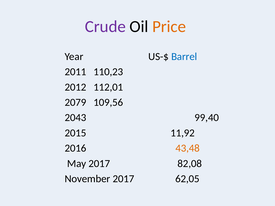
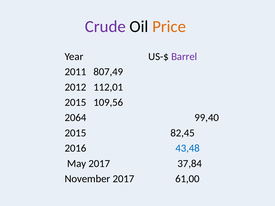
Barrel colour: blue -> purple (184, 57)
110,23: 110,23 -> 807,49 (108, 72)
2079: 2079 -> 2015 (75, 103)
2043: 2043 -> 2064 (75, 118)
11,92: 11,92 -> 82,45 (183, 133)
43,48 colour: orange -> blue (188, 148)
82,08: 82,08 -> 37,84 (190, 164)
62,05: 62,05 -> 61,00 (187, 179)
